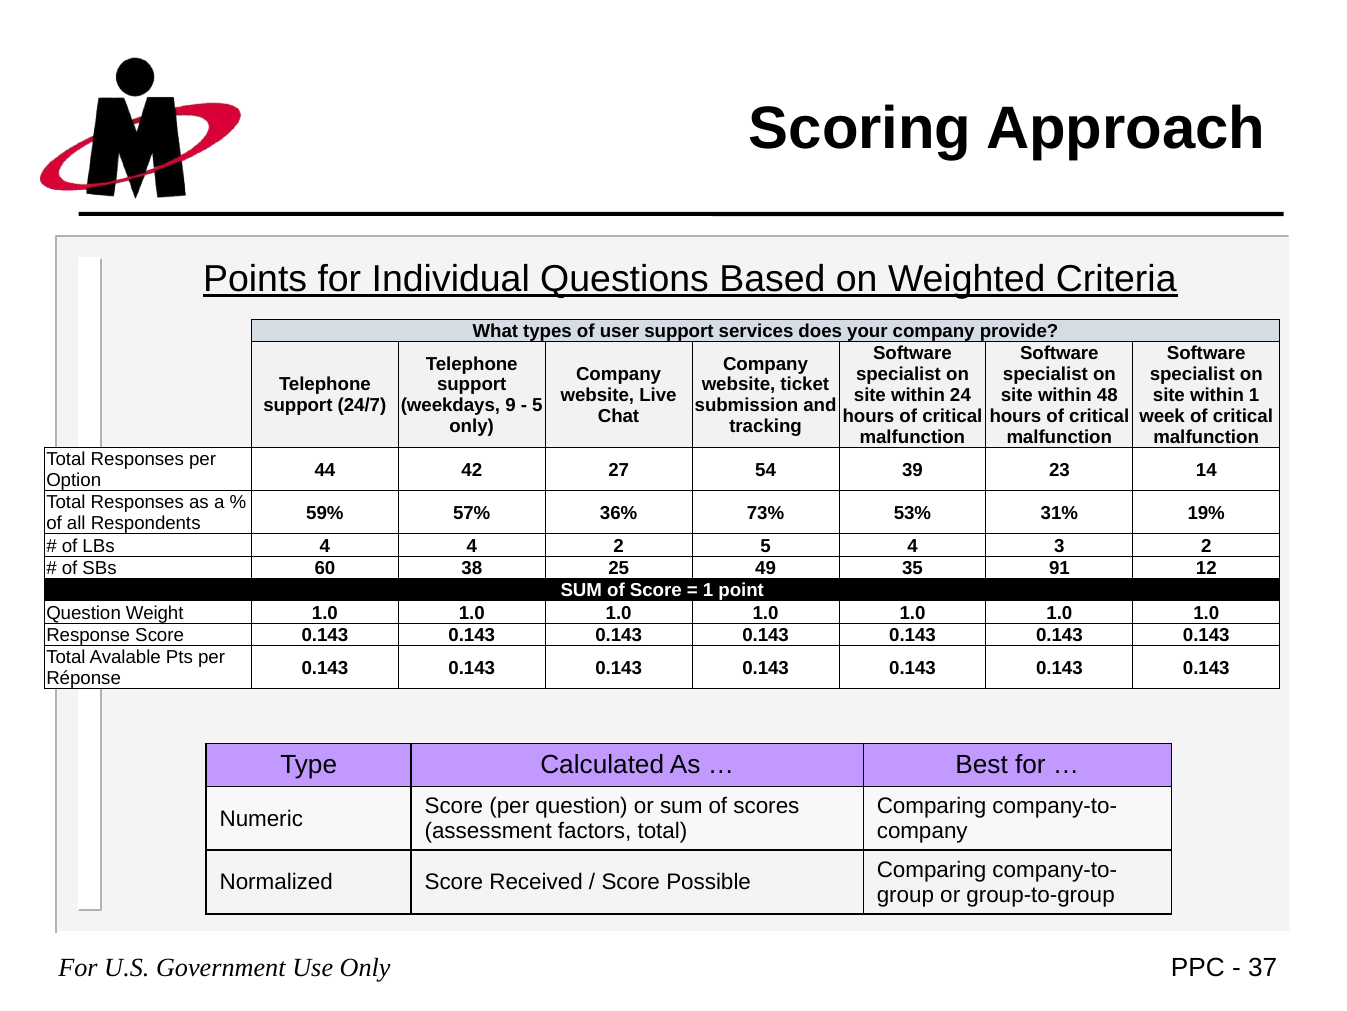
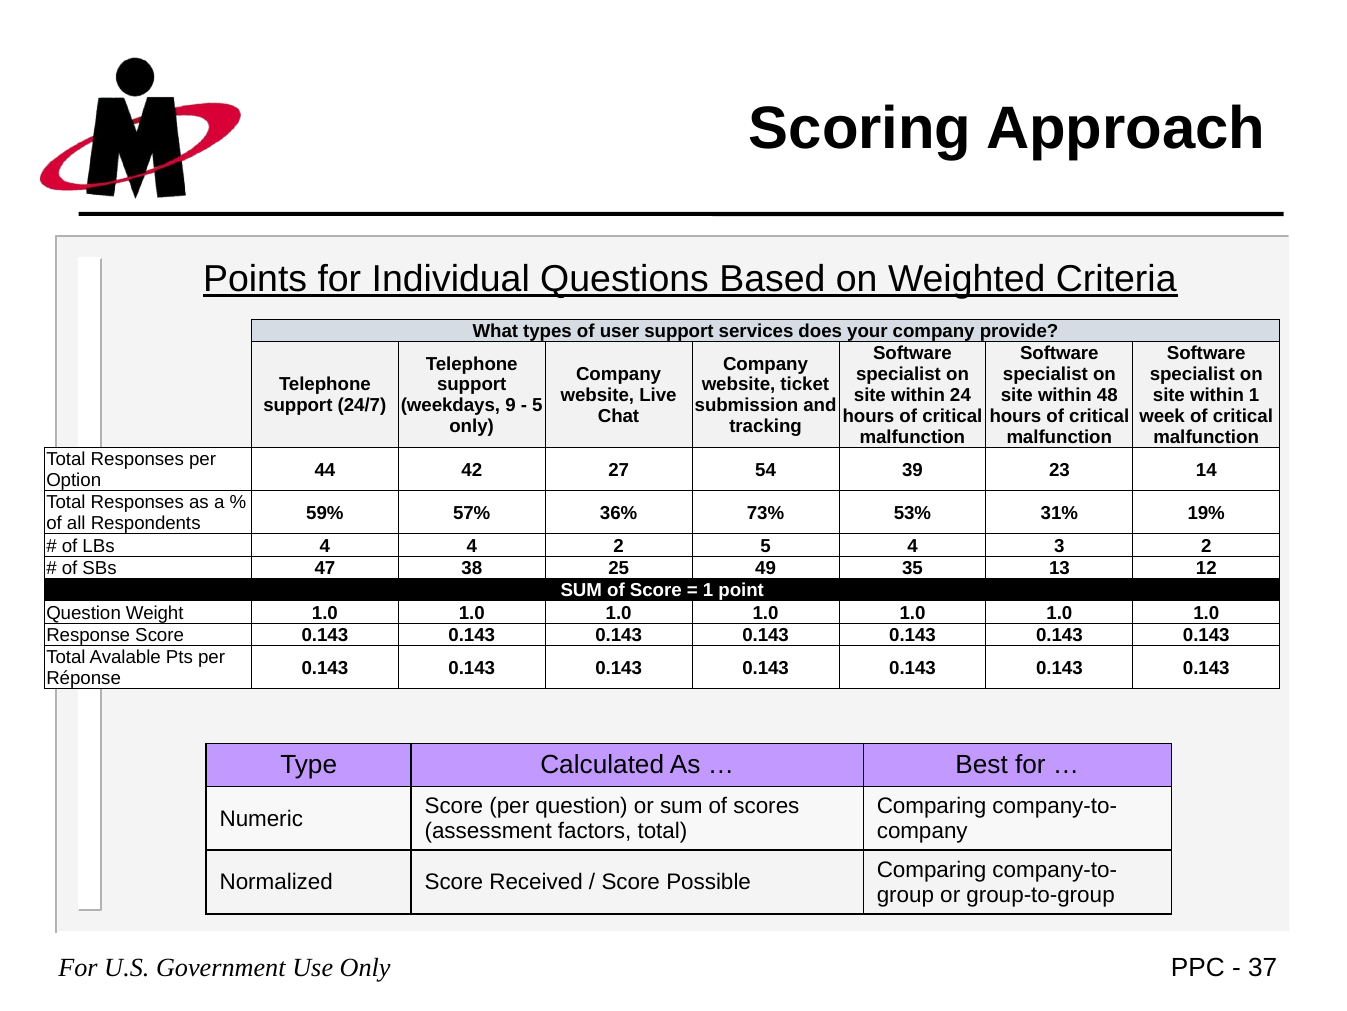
60: 60 -> 47 (325, 568)
91: 91 -> 13 (1059, 568)
